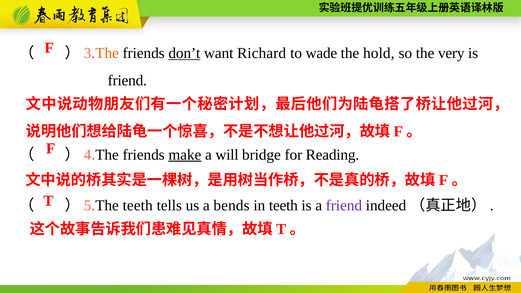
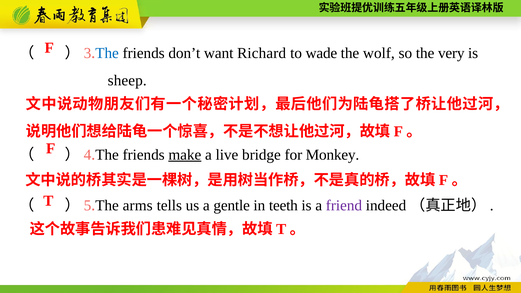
The colour: orange -> blue (107, 53)
don’t underline: present -> none (184, 53)
hold: hold -> wolf (379, 53)
friend: friend -> sheep (127, 81)
will: will -> live (227, 155)
Reading: Reading -> Monkey (332, 155)
The teeth: teeth -> arms (138, 206)
bends: bends -> gentle (232, 206)
